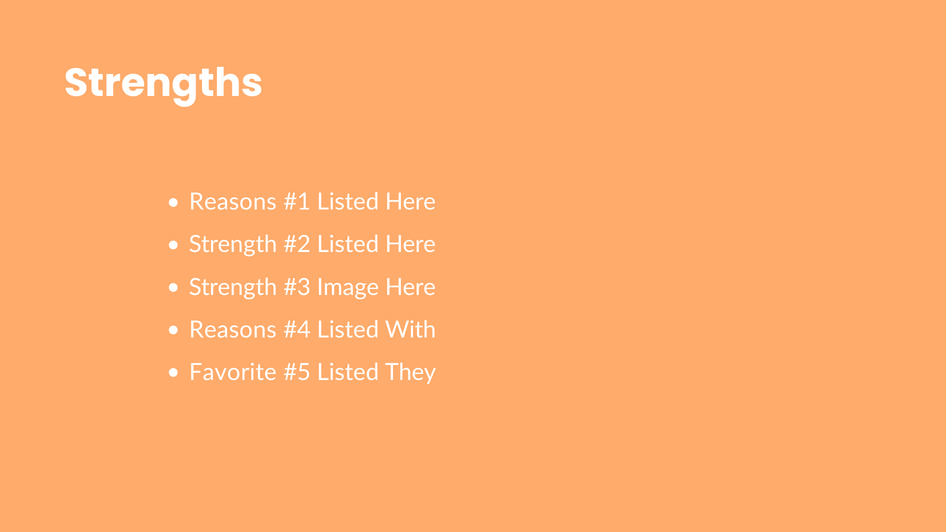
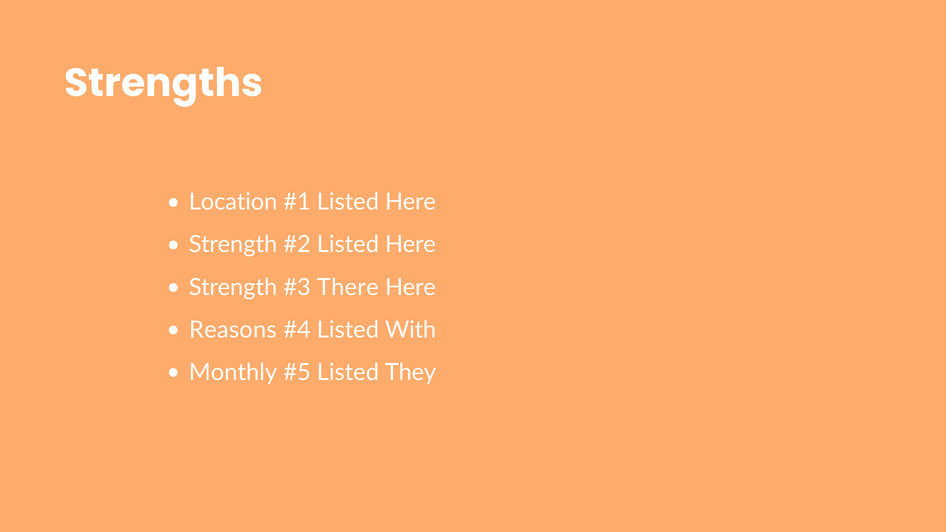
Reasons: Reasons -> Location (233, 202)
Image: Image -> There (348, 287)
Favorite: Favorite -> Monthly (233, 372)
